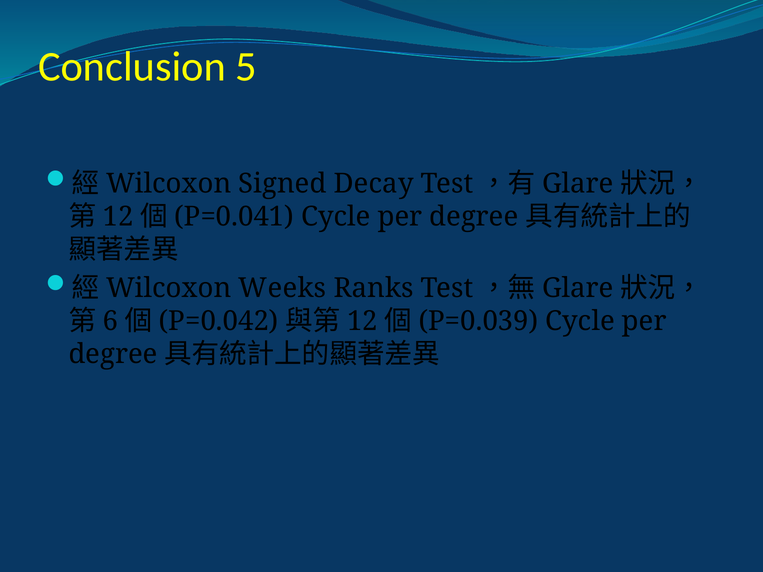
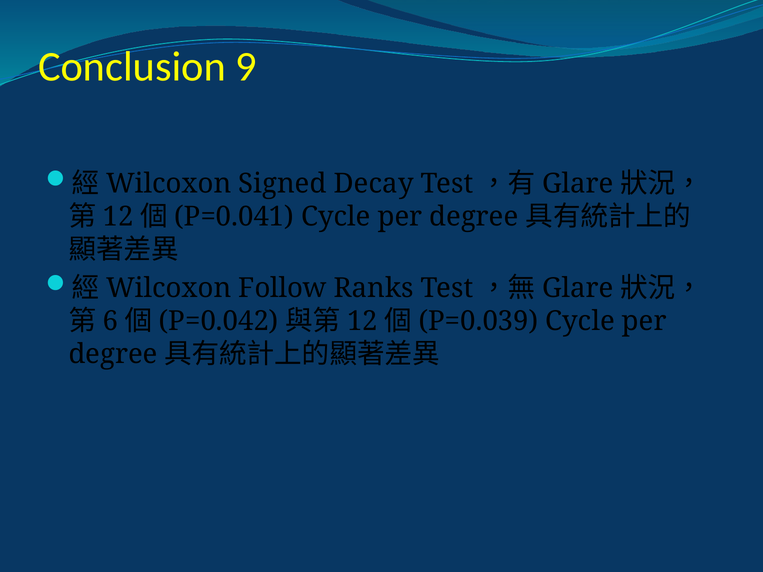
5: 5 -> 9 (246, 67)
Weeks: Weeks -> Follow (283, 288)
